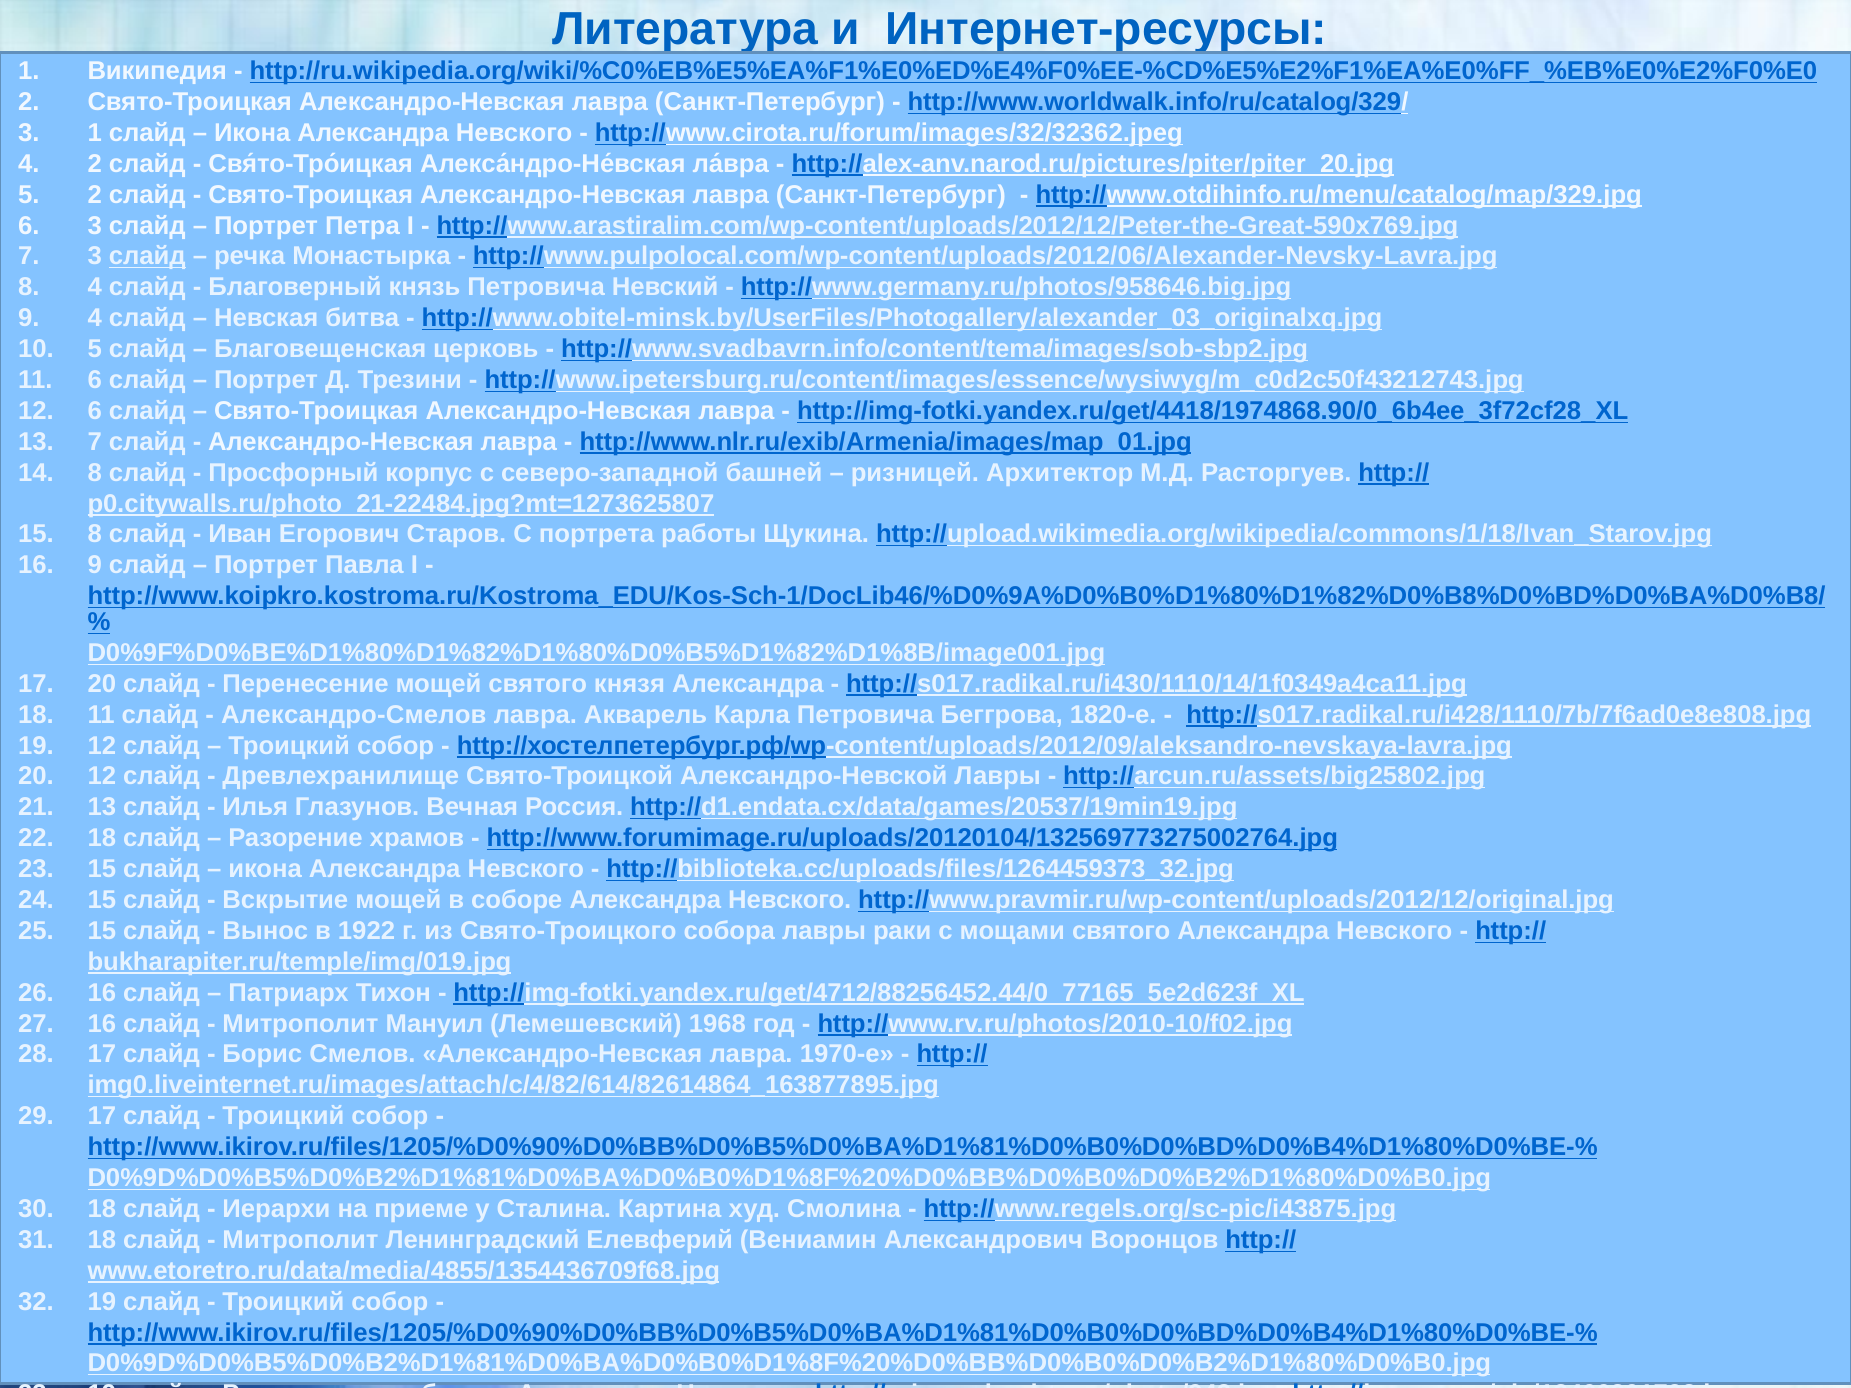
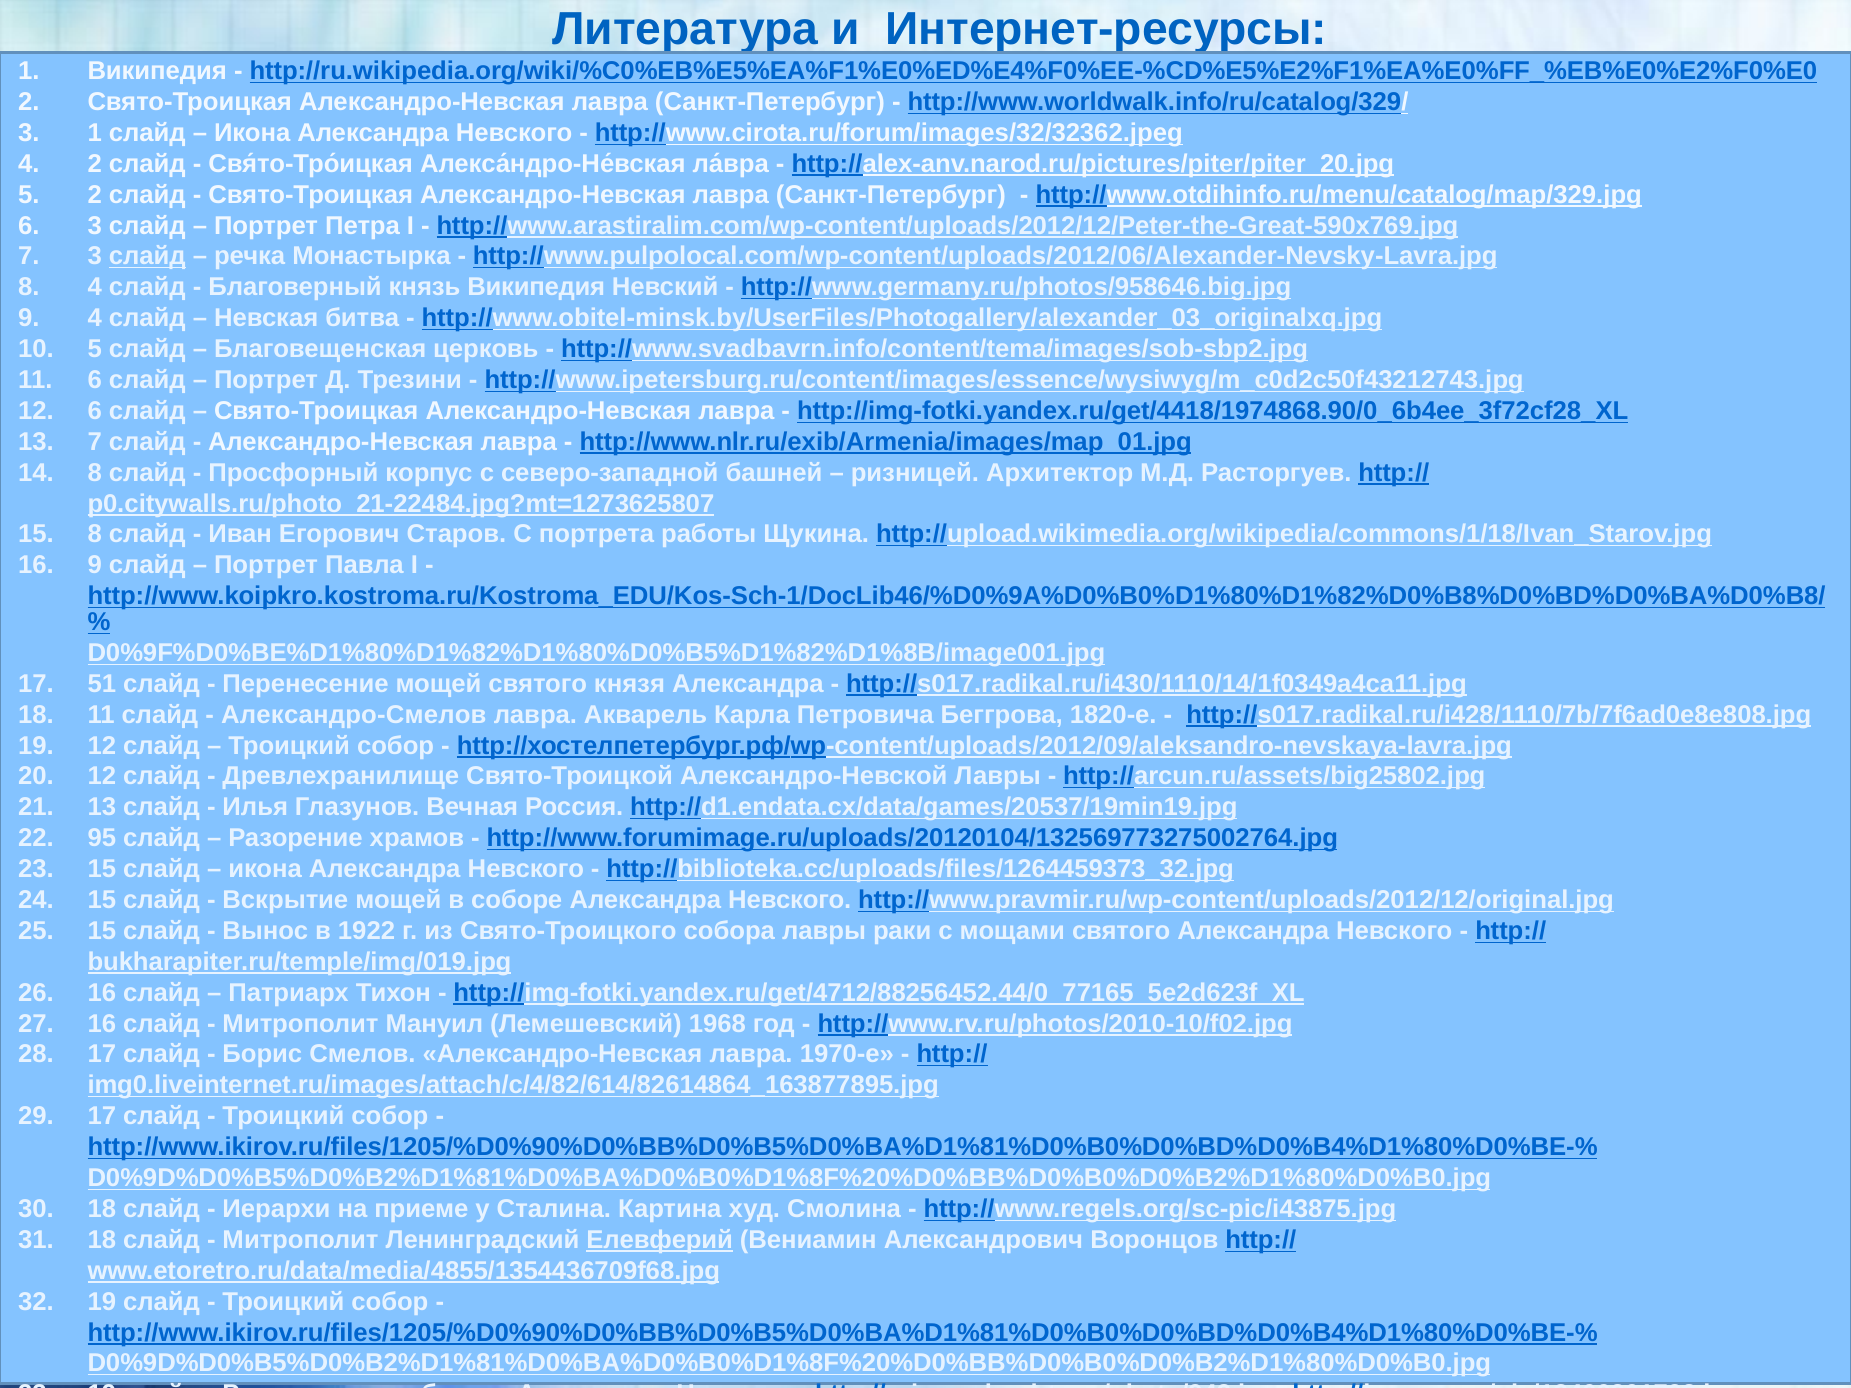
князь Петровича: Петровича -> Википедия (536, 287)
17 20: 20 -> 51 (102, 684)
18: 18 -> 95 (102, 838)
Елевферий underline: none -> present (660, 1240)
